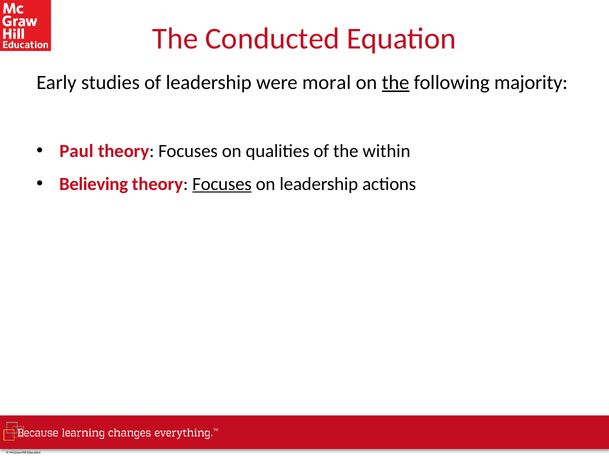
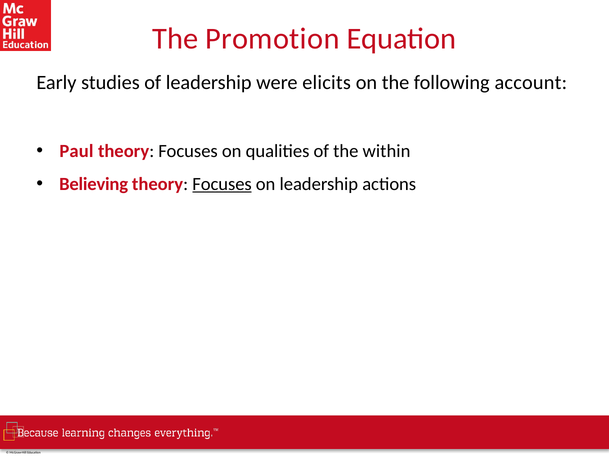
Conducted: Conducted -> Promotion (272, 39)
moral: moral -> elicits (327, 83)
the underline: present -> none (396, 83)
majority: majority -> account (531, 83)
